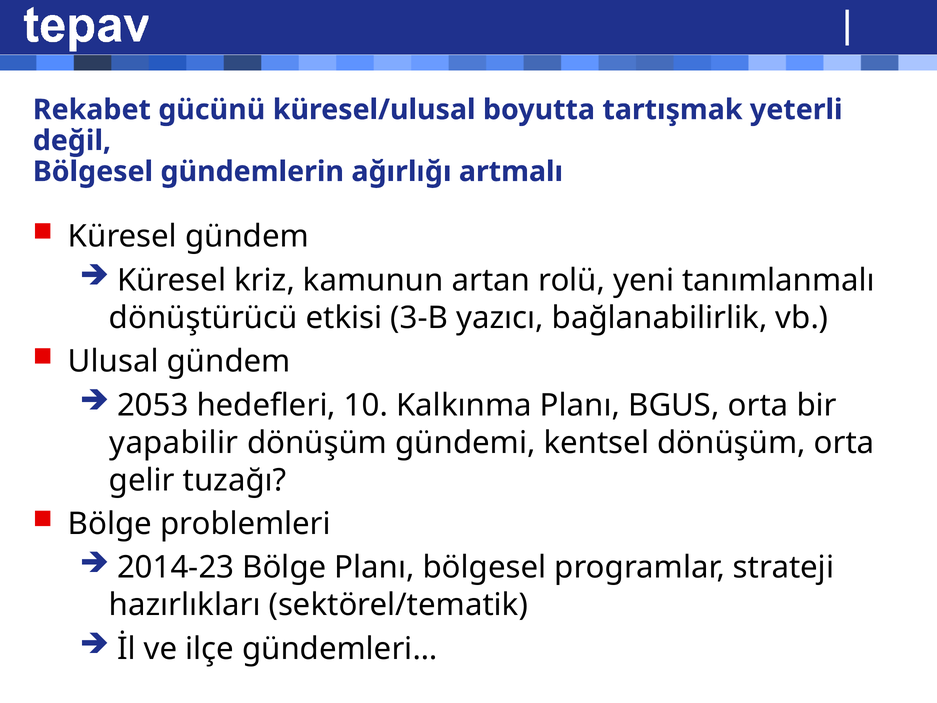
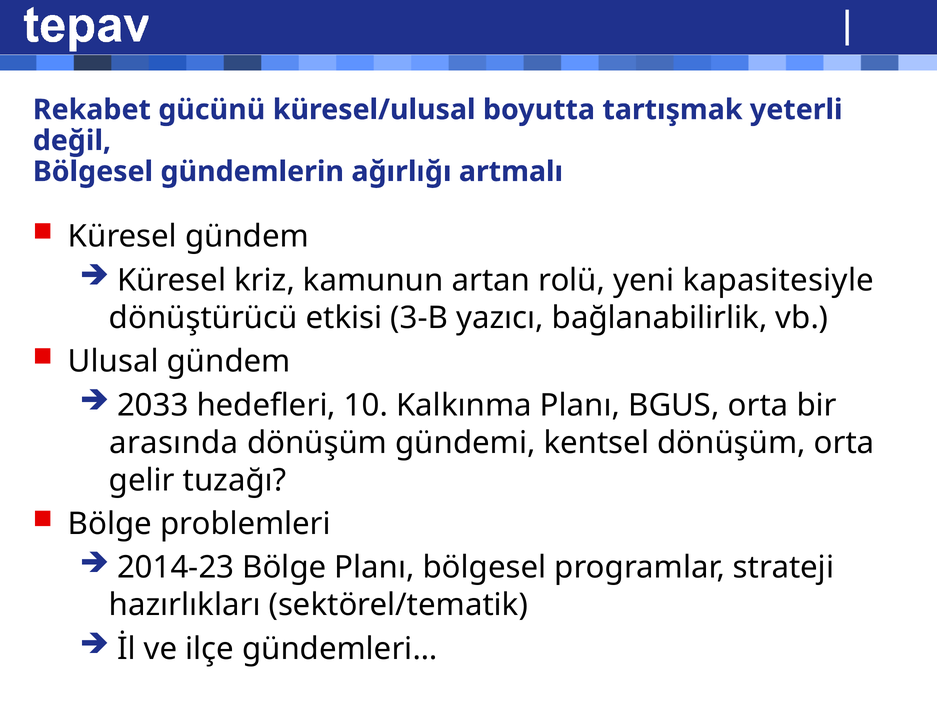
tanımlanmalı: tanımlanmalı -> kapasitesiyle (778, 280)
2053: 2053 -> 2033 (153, 405)
yapabilir: yapabilir -> arasında (174, 443)
